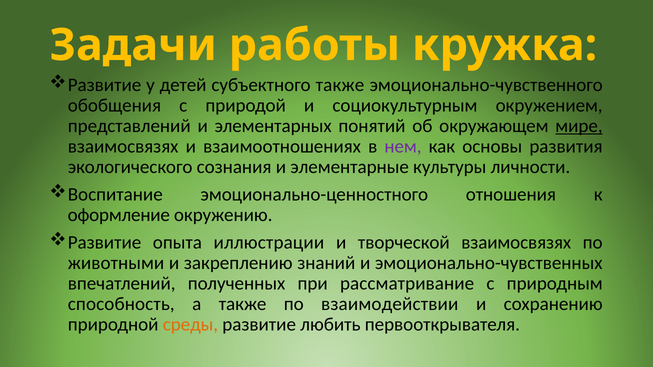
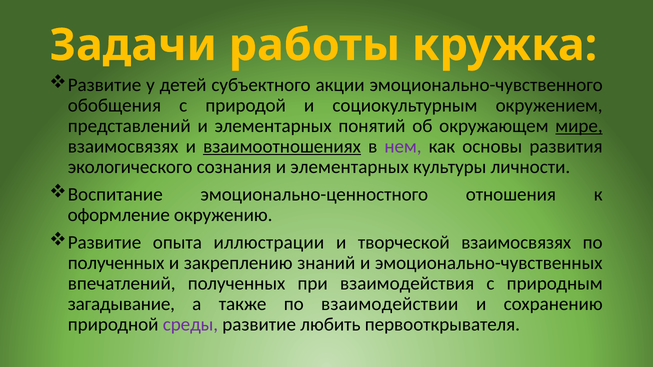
субъектного также: также -> акции (340, 85)
взаимоотношениях underline: none -> present (282, 147)
сознания и элементарные: элементарные -> элементарных (350, 167)
животными: животными -> полученных (116, 263)
рассматривание: рассматривание -> взаимодействия (407, 284)
способность: способность -> загадывание (121, 304)
среды colour: orange -> purple (190, 325)
